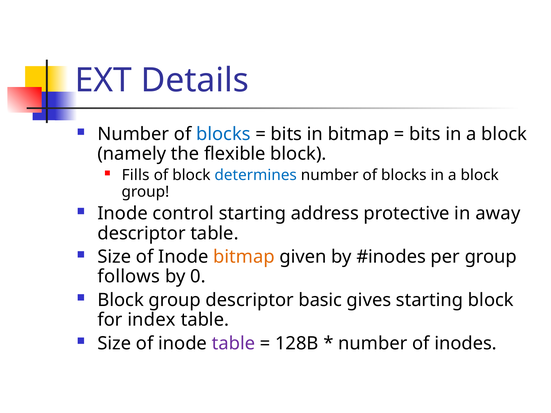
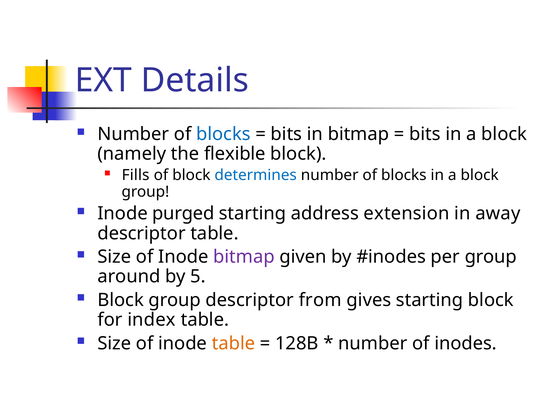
control: control -> purged (183, 214)
protective: protective -> extension (406, 214)
bitmap colour: orange -> purple (244, 257)
follows: follows -> around (129, 277)
0: 0 -> 5 (198, 277)
basic: basic -> from (320, 300)
table colour: purple -> orange (233, 344)
